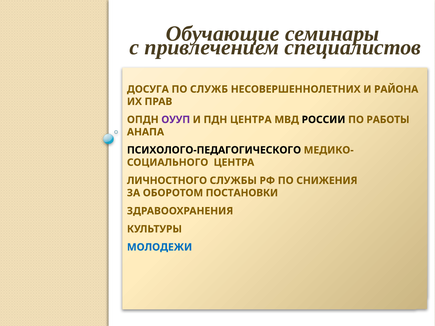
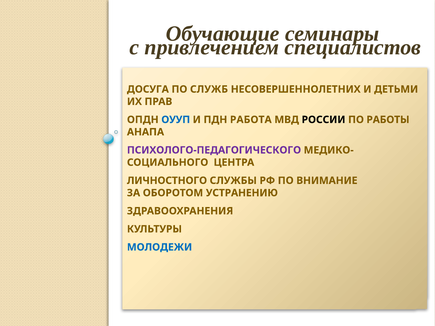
РАЙОНА: РАЙОНА -> ДЕТЬМИ (396, 89)
ОУУП colour: purple -> blue (176, 120)
ПДН ЦЕНТРА: ЦЕНТРА -> РАБОТА (251, 120)
ПСИХОЛОГО-ПЕДАГОГИЧЕСКОГО colour: black -> purple (214, 150)
СНИЖЕНИЯ: СНИЖЕНИЯ -> ВНИМАНИЕ (327, 181)
ПОСТАНОВКИ: ПОСТАНОВКИ -> УСТРАНЕНИЮ (242, 193)
